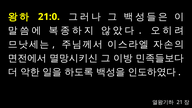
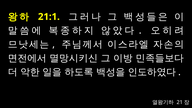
21:0: 21:0 -> 21:1 (49, 17)
